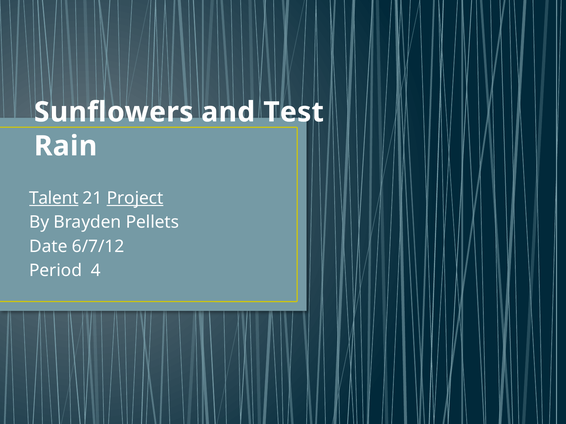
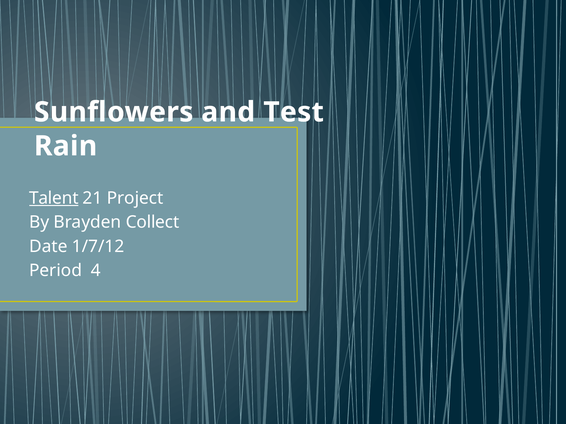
Project underline: present -> none (135, 198)
Pellets: Pellets -> Collect (152, 223)
6/7/12: 6/7/12 -> 1/7/12 (98, 247)
